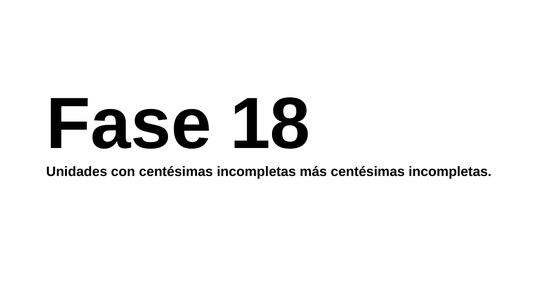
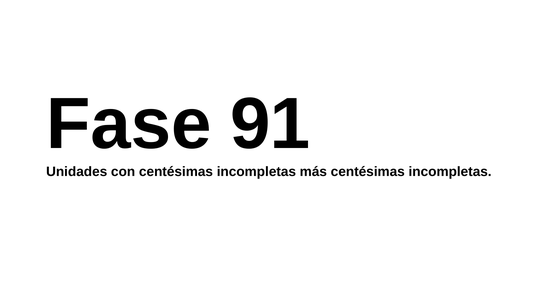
18: 18 -> 91 (270, 124)
